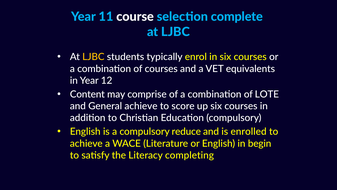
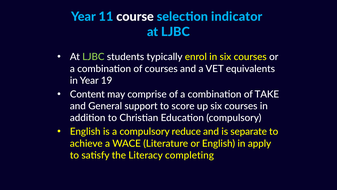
complete: complete -> indicator (237, 17)
LJBC colour: yellow -> light green (93, 57)
12: 12 -> 19 (107, 80)
LOTE: LOTE -> TAKE (267, 94)
General achieve: achieve -> support (141, 106)
enrolled: enrolled -> separate (249, 131)
begin: begin -> apply (260, 143)
